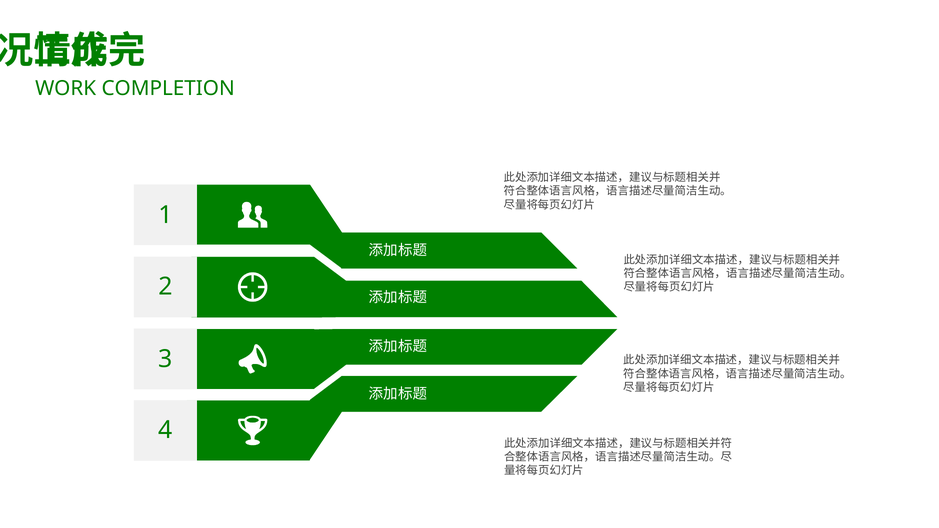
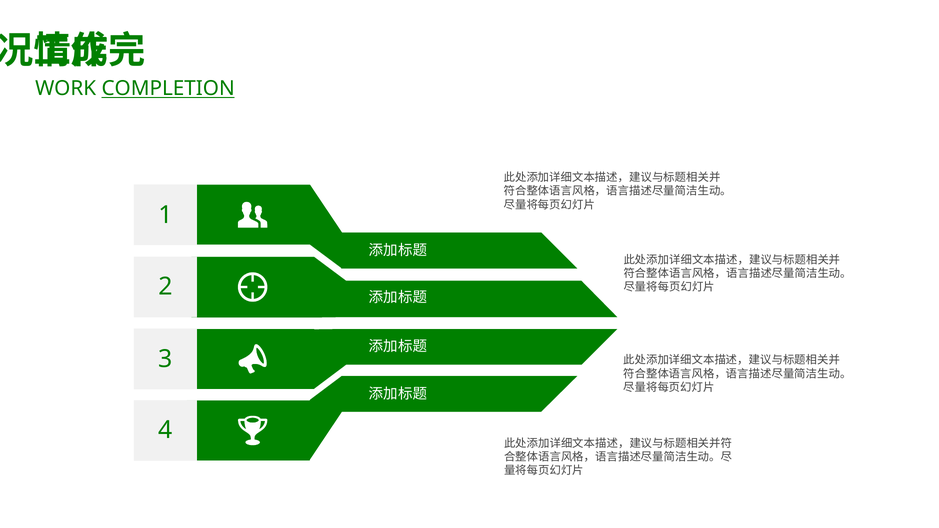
COMPLETION underline: none -> present (168, 89)
